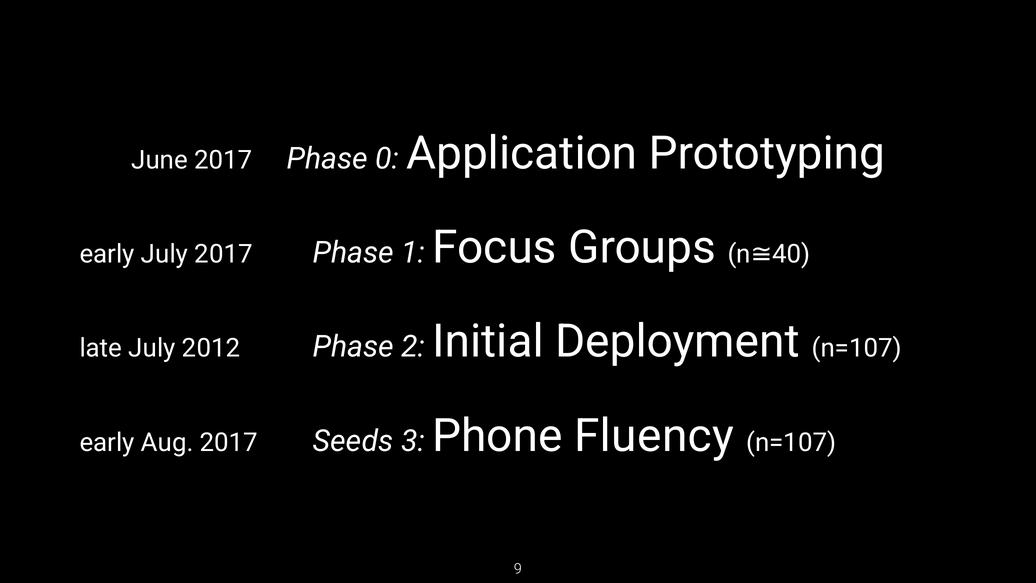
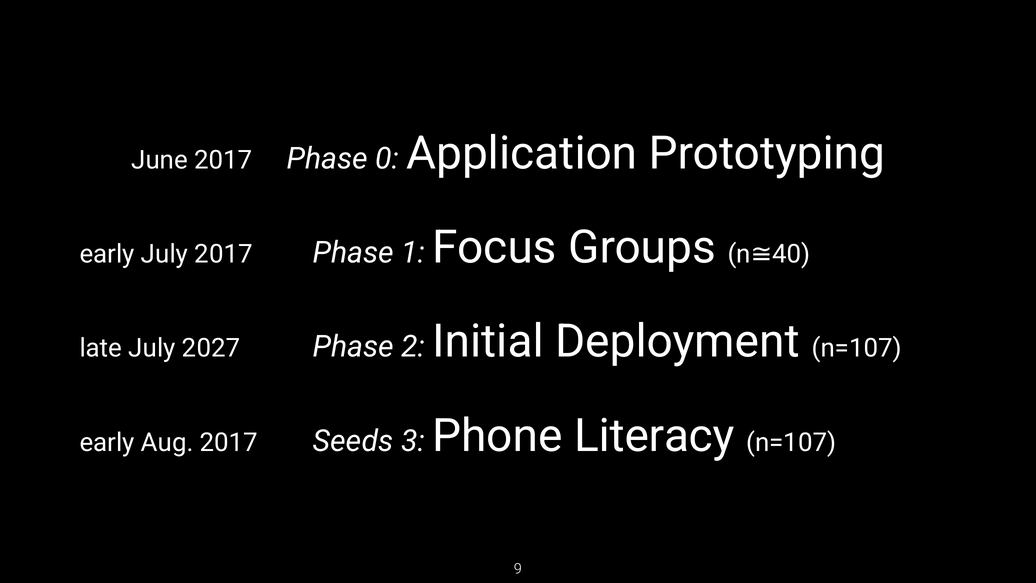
2012: 2012 -> 2027 (211, 348)
Fluency: Fluency -> Literacy (654, 436)
